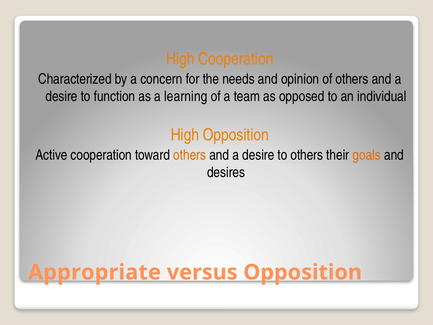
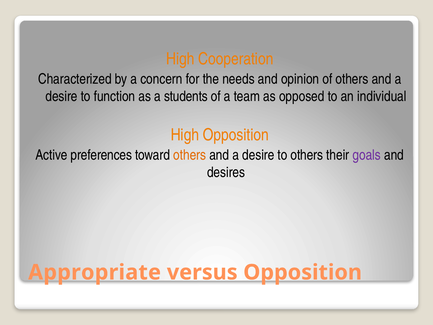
learning: learning -> students (186, 96)
Active cooperation: cooperation -> preferences (101, 155)
goals colour: orange -> purple (367, 155)
